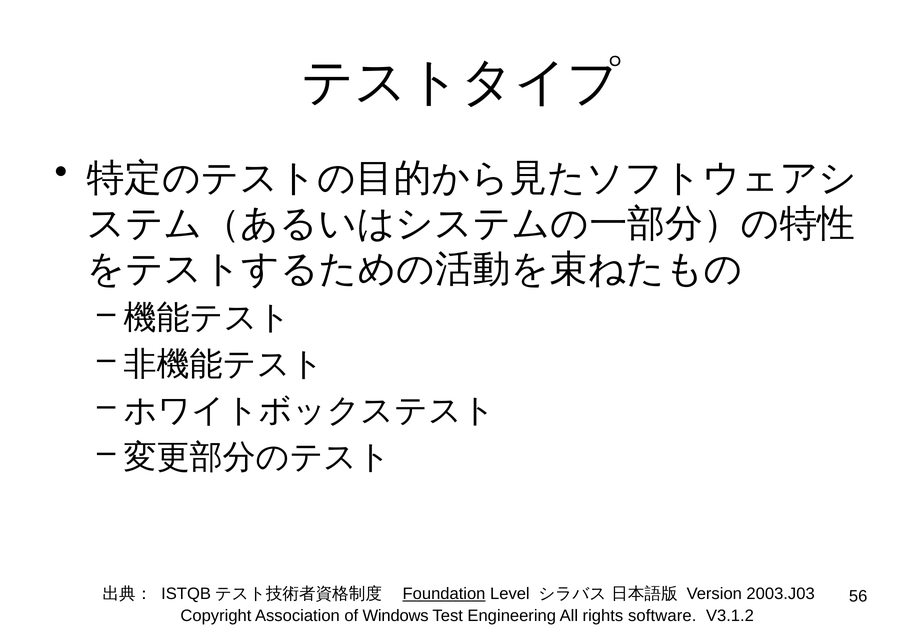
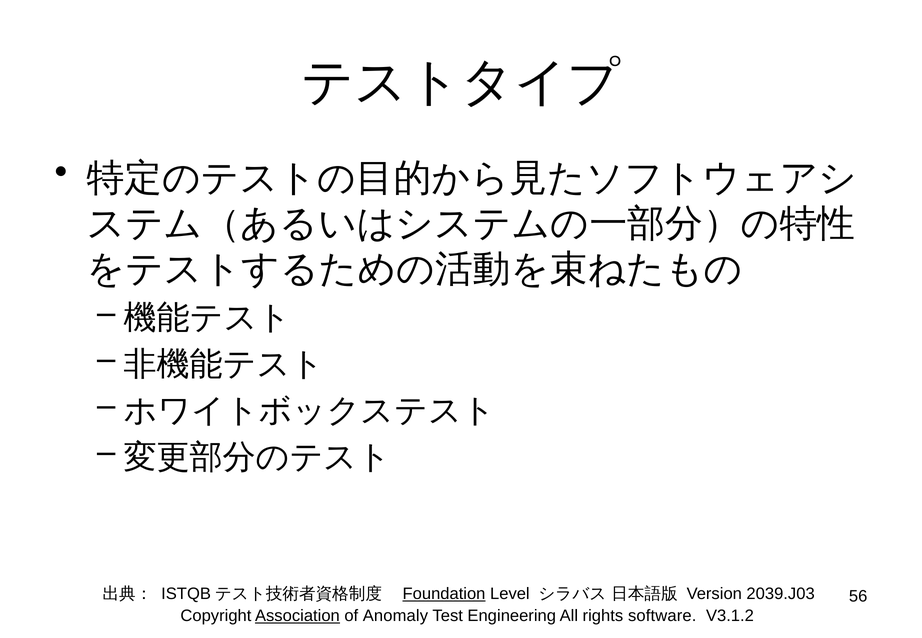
2003.J03: 2003.J03 -> 2039.J03 (781, 594)
Association underline: none -> present (297, 616)
Windows: Windows -> Anomaly (395, 616)
